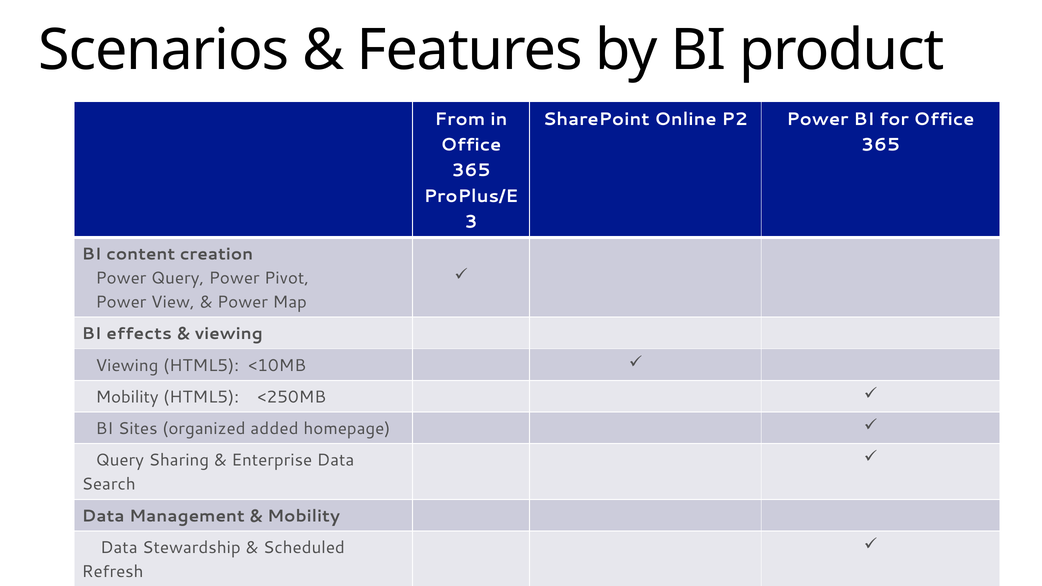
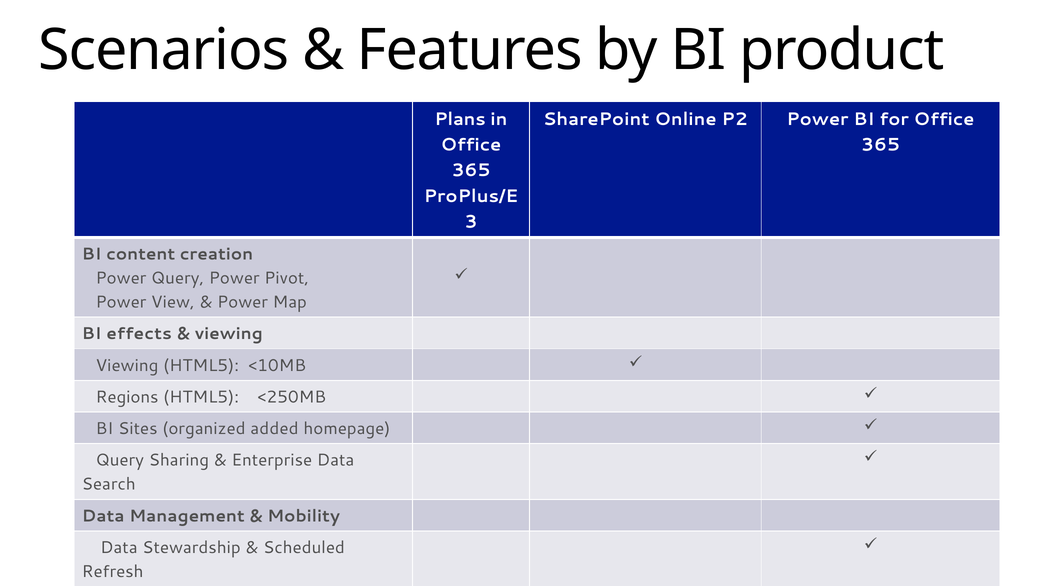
From: From -> Plans (460, 119)
Mobility: Mobility -> Regions (127, 397)
